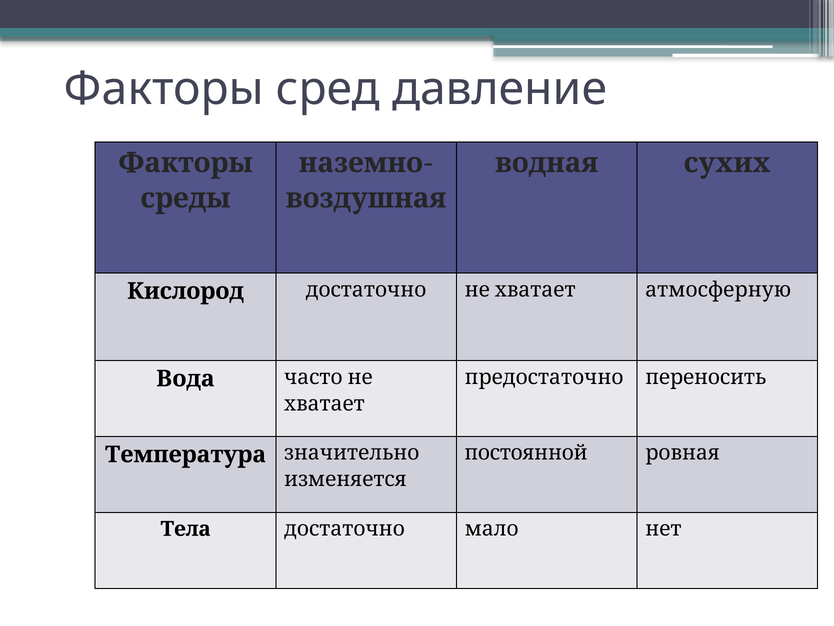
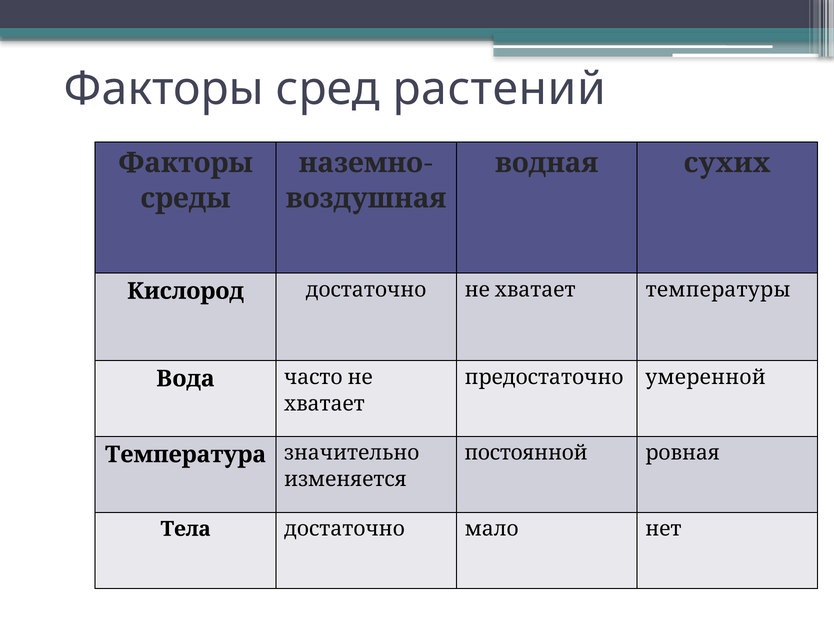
давление: давление -> растений (499, 89)
атмосферную: атмосферную -> температуры (718, 289)
переносить: переносить -> умеренной (706, 377)
